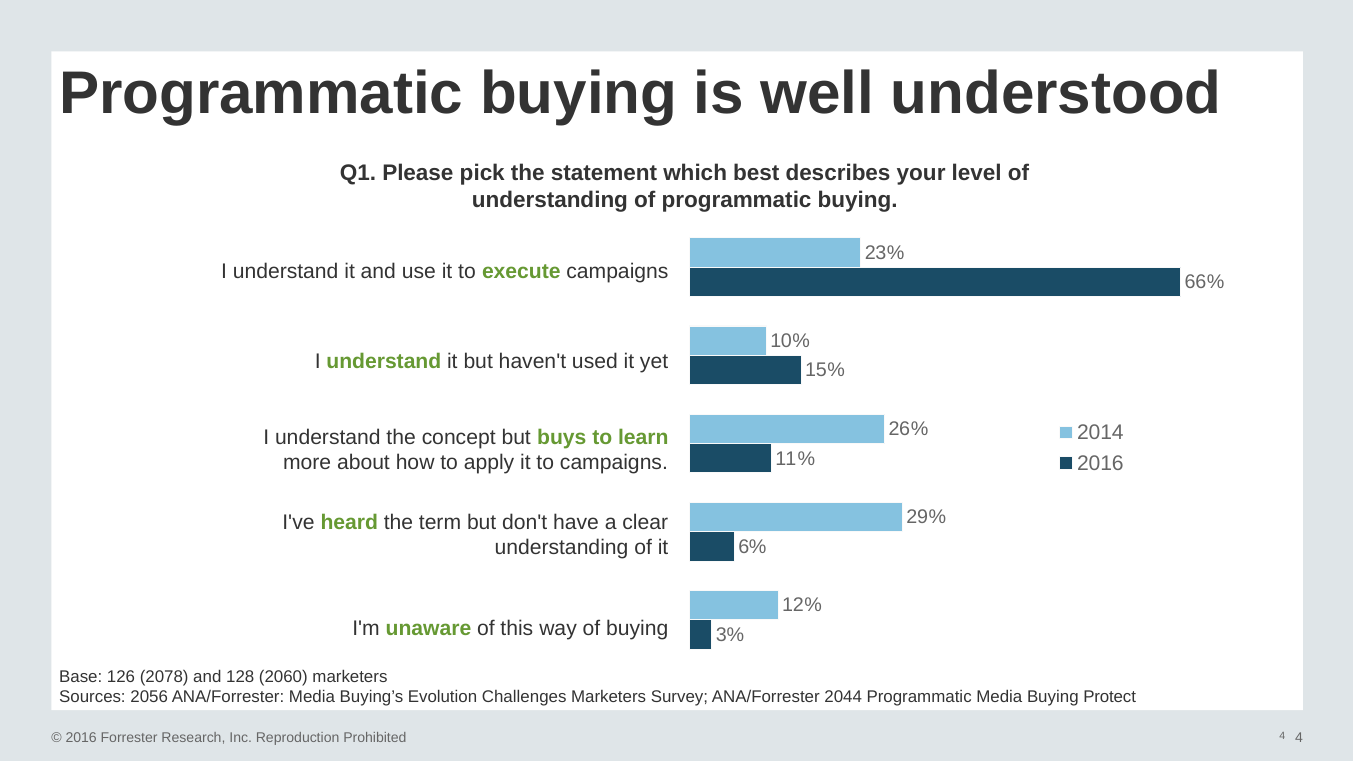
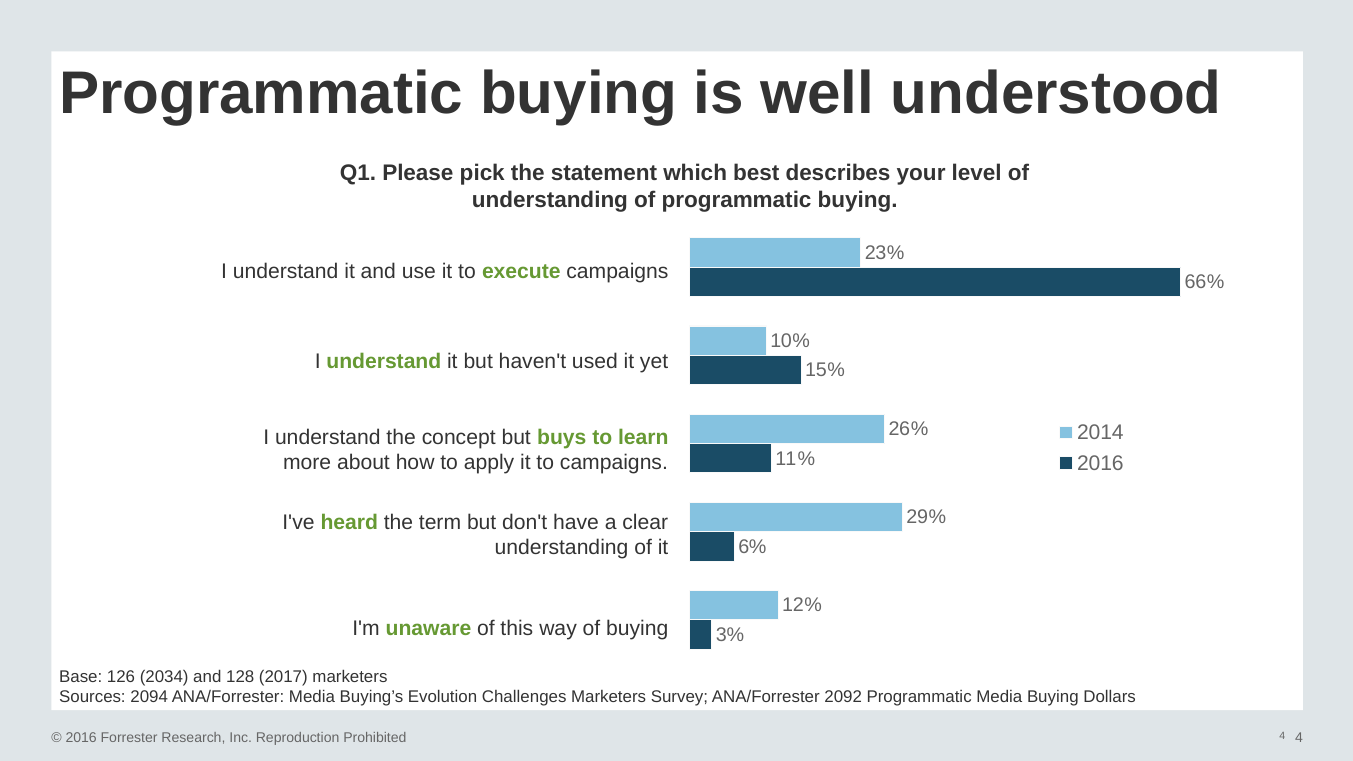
2078: 2078 -> 2034 (164, 677)
2060: 2060 -> 2017 (283, 677)
2056: 2056 -> 2094 (149, 697)
2044: 2044 -> 2092 (843, 697)
Protect: Protect -> Dollars (1110, 697)
